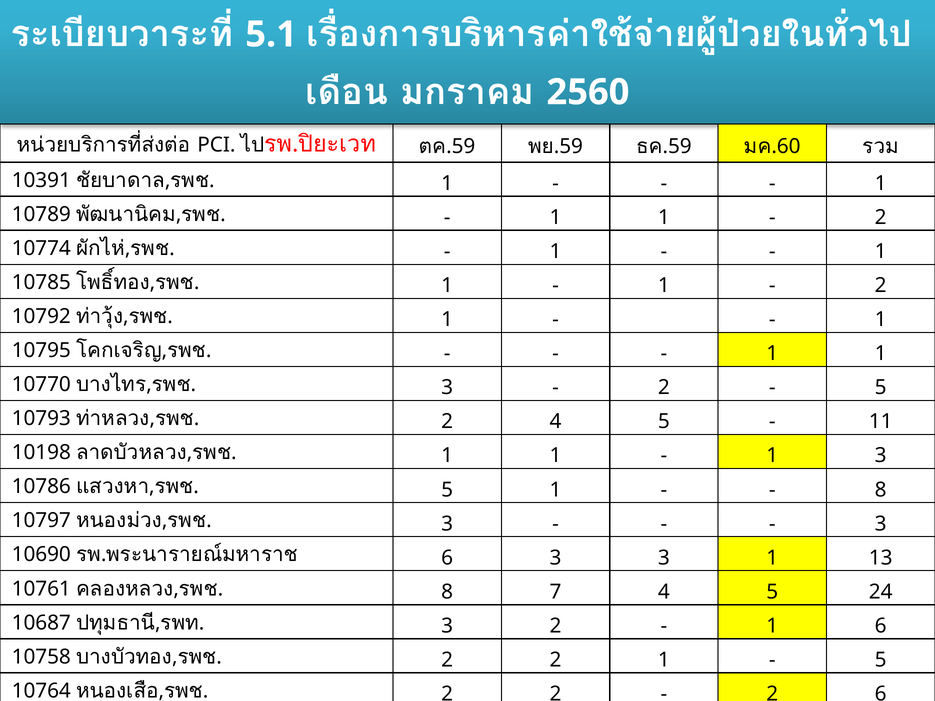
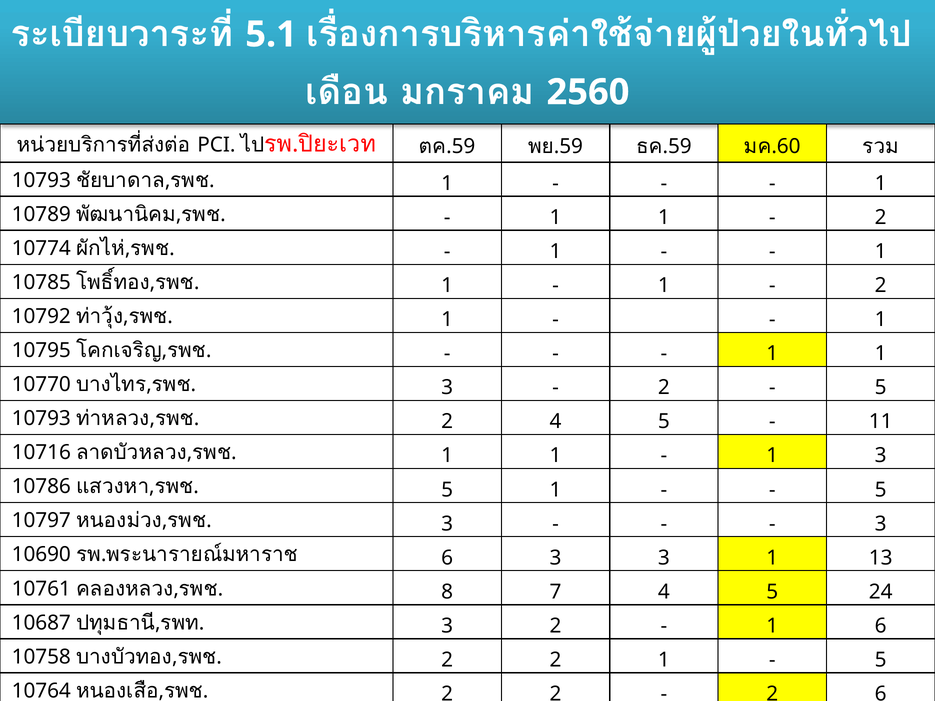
10391: 10391 -> 10793 (41, 180)
10198: 10198 -> 10716 (41, 453)
8: 8 -> 5 (881, 490)
